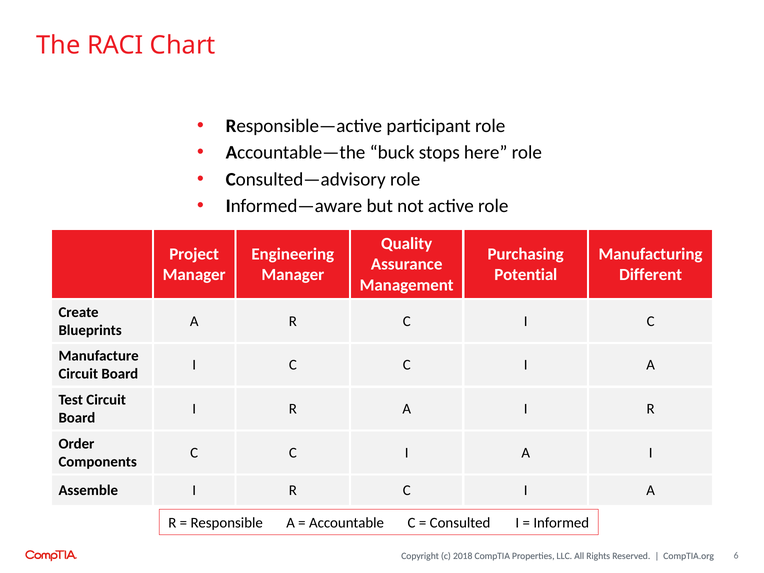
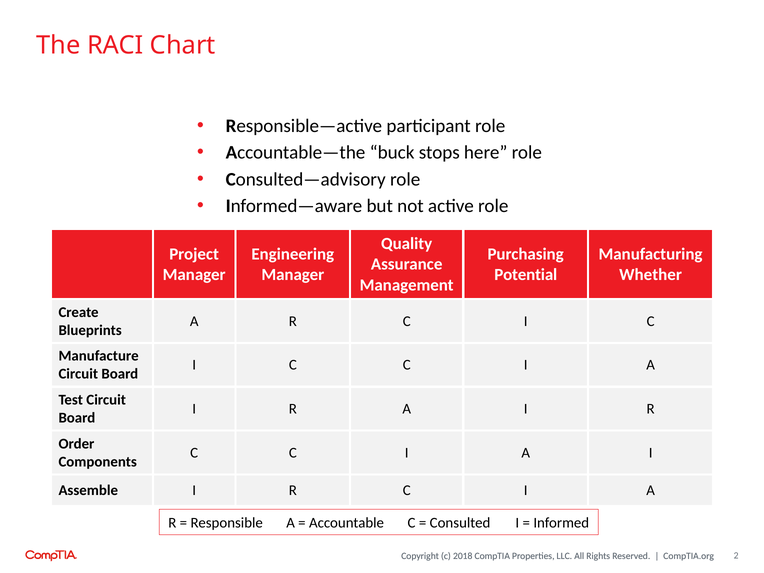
Different: Different -> Whether (651, 275)
6: 6 -> 2 (736, 556)
